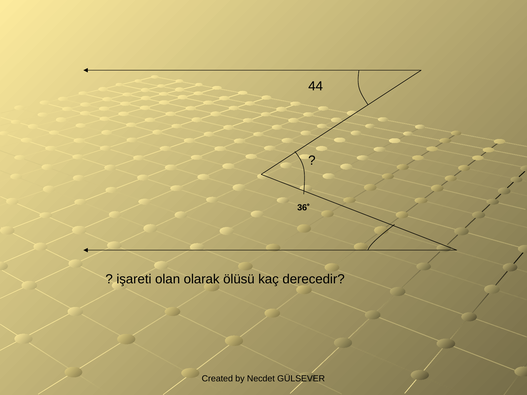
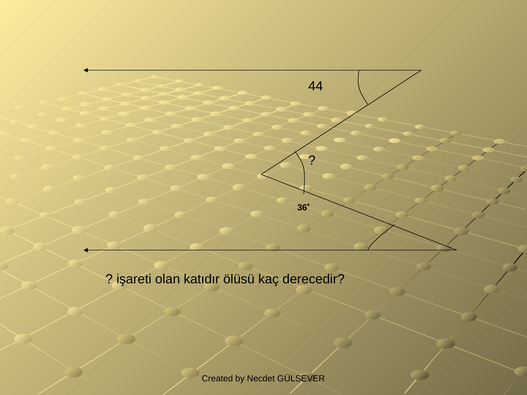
olarak: olarak -> katıdır (202, 279)
